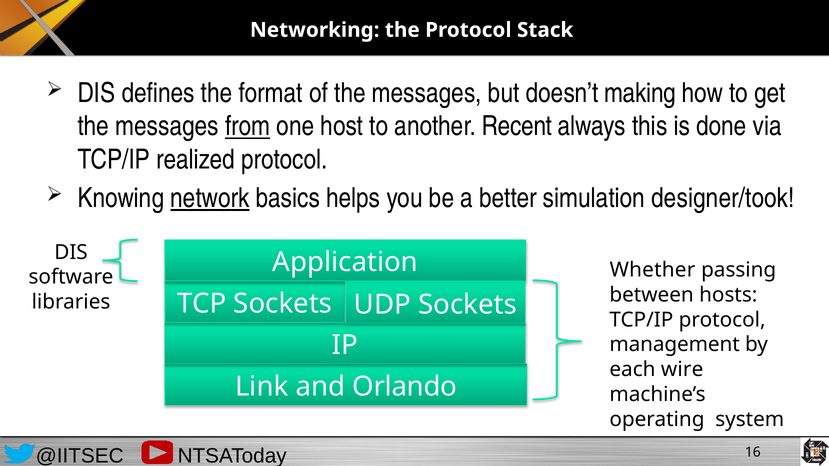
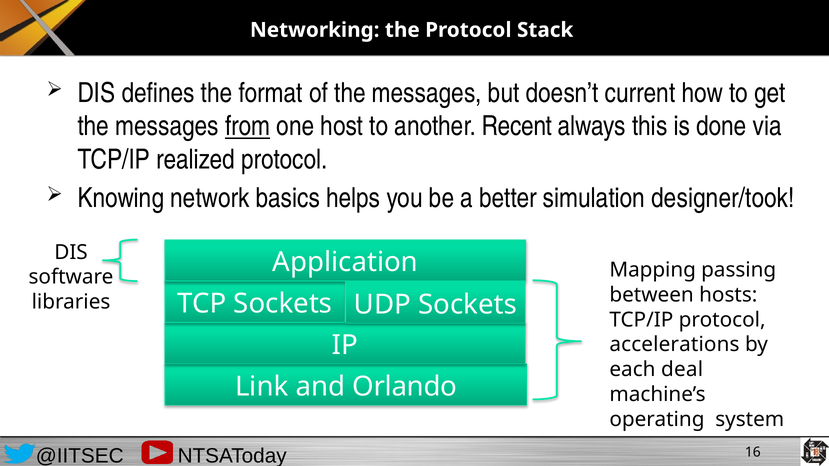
making: making -> current (640, 93)
network underline: present -> none (210, 198)
Whether: Whether -> Mapping (653, 270)
management: management -> accelerations (674, 345)
wire: wire -> deal (682, 370)
